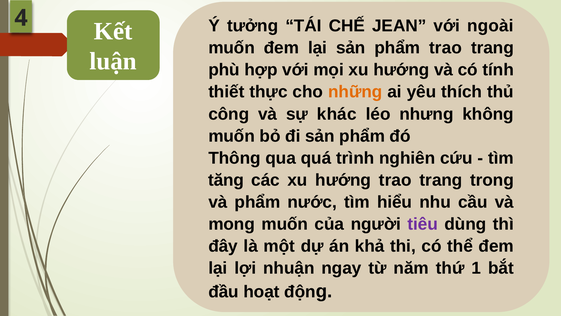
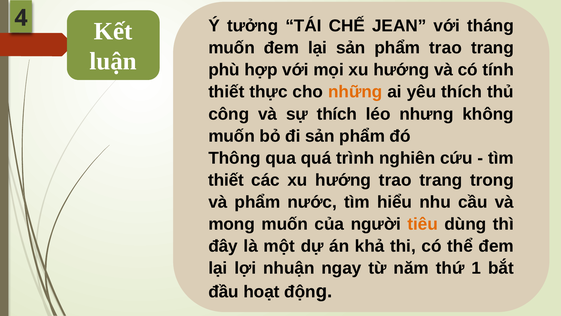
ngoài: ngoài -> tháng (491, 26)
sự khác: khác -> thích (337, 114)
tăng: tăng -> thiết (226, 180)
tiêu colour: purple -> orange (423, 224)
